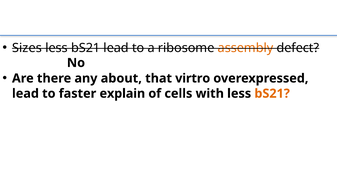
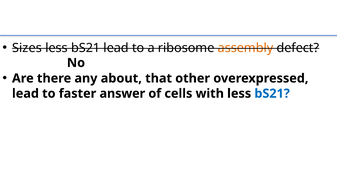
virtro: virtro -> other (193, 78)
explain: explain -> answer (122, 93)
bS21 colour: orange -> blue (272, 93)
